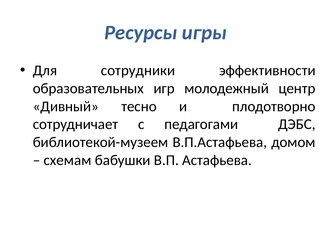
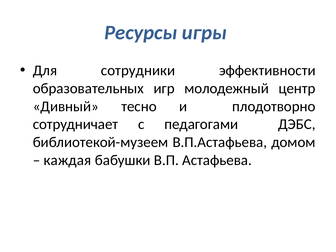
схемам: схемам -> каждая (67, 160)
